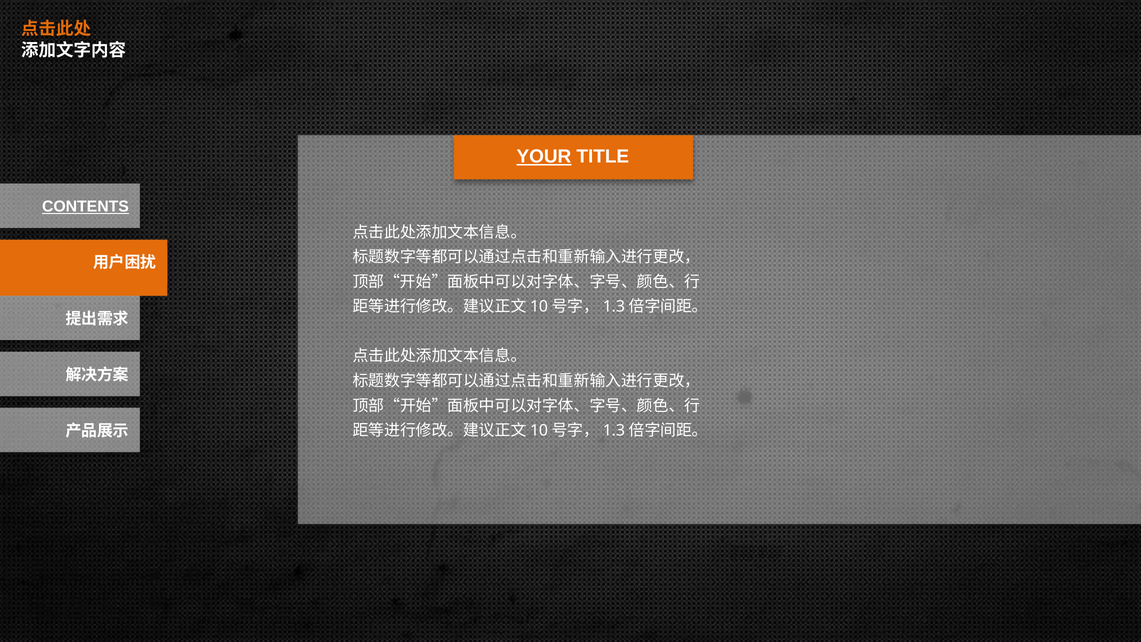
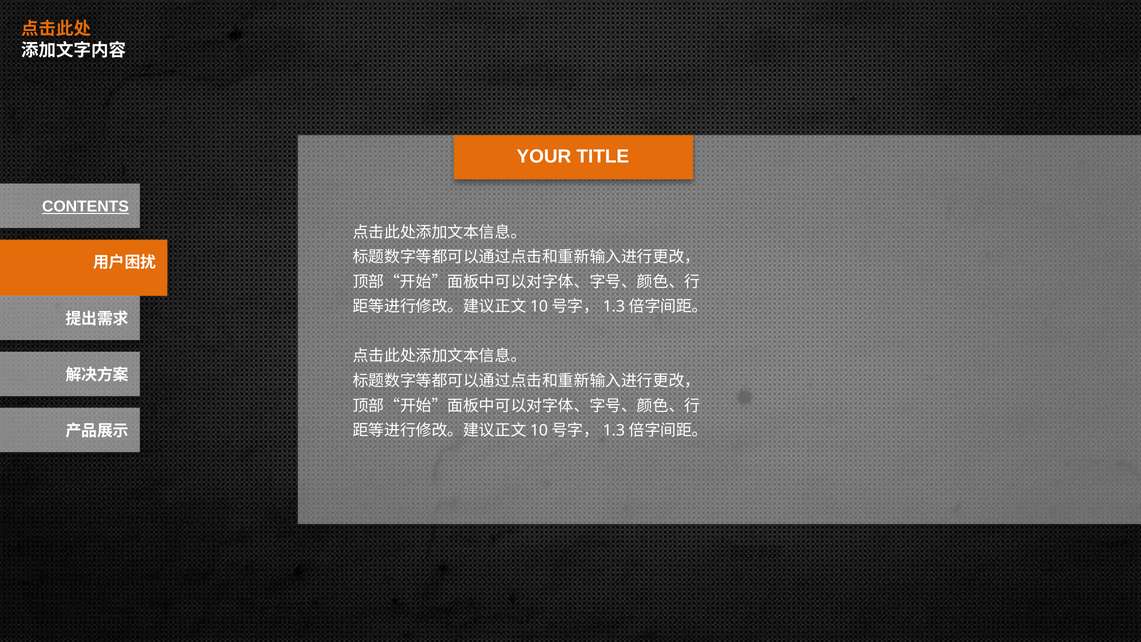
YOUR underline: present -> none (544, 156)
